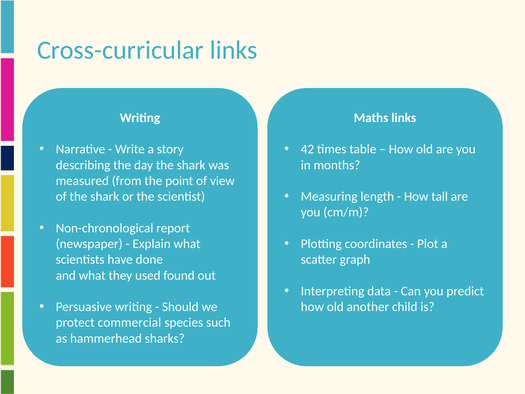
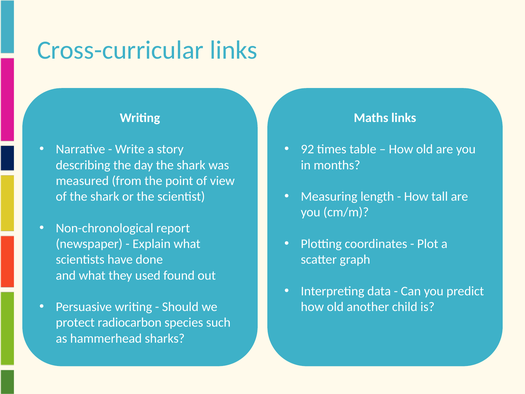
42: 42 -> 92 (307, 149)
commercial: commercial -> radiocarbon (130, 322)
